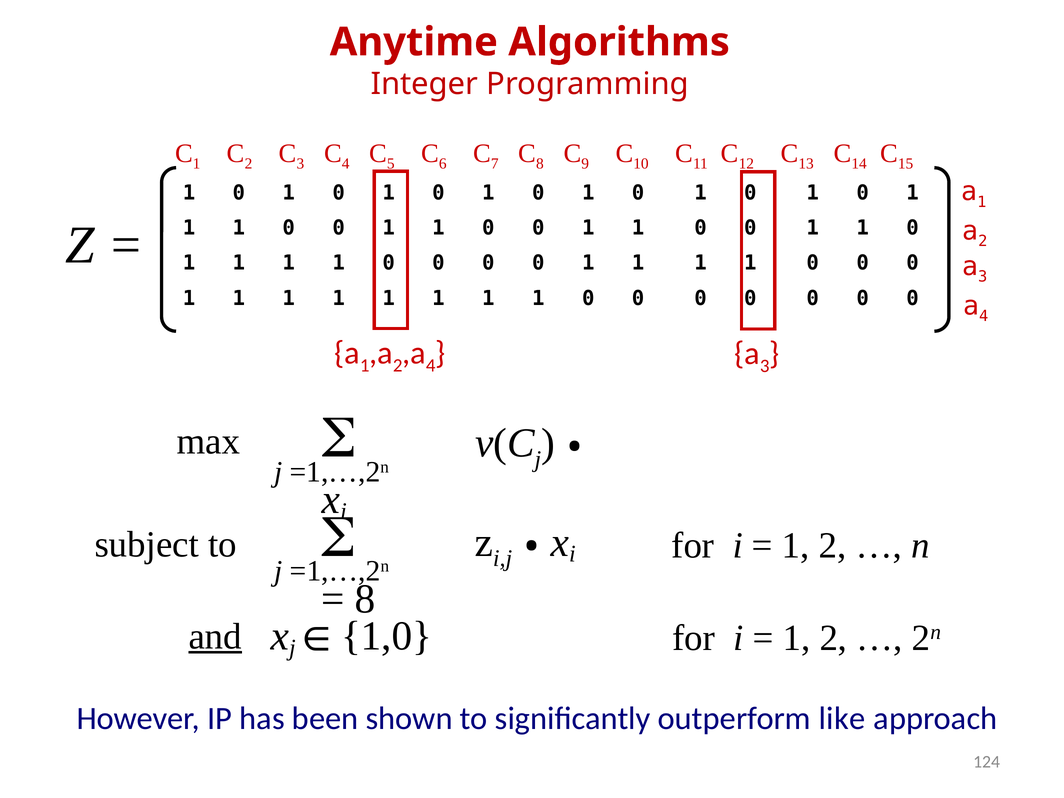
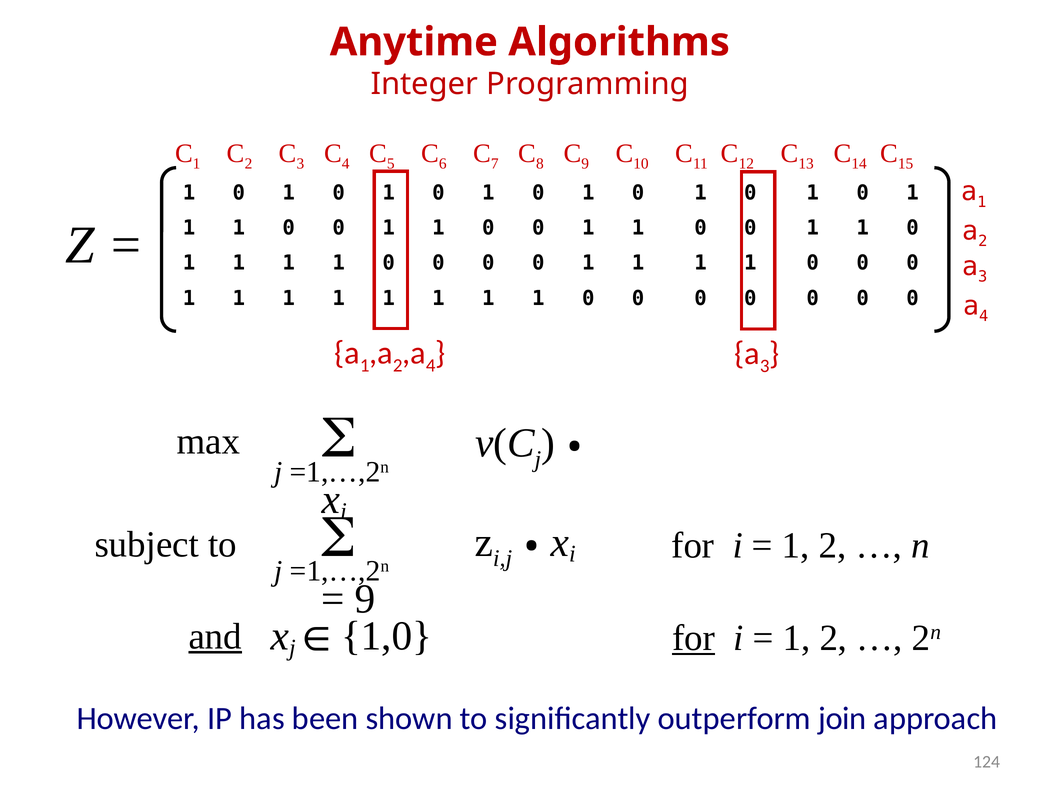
8: 8 -> 9 (365, 599)
for underline: none -> present (694, 638)
like: like -> join (842, 718)
